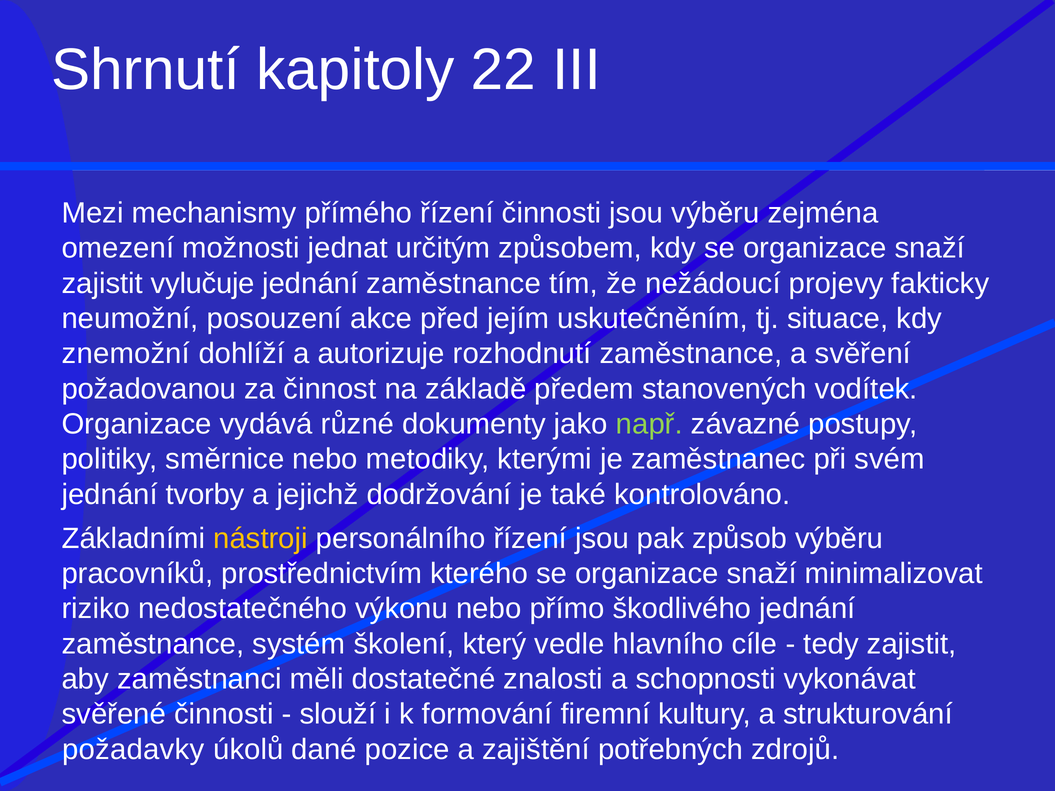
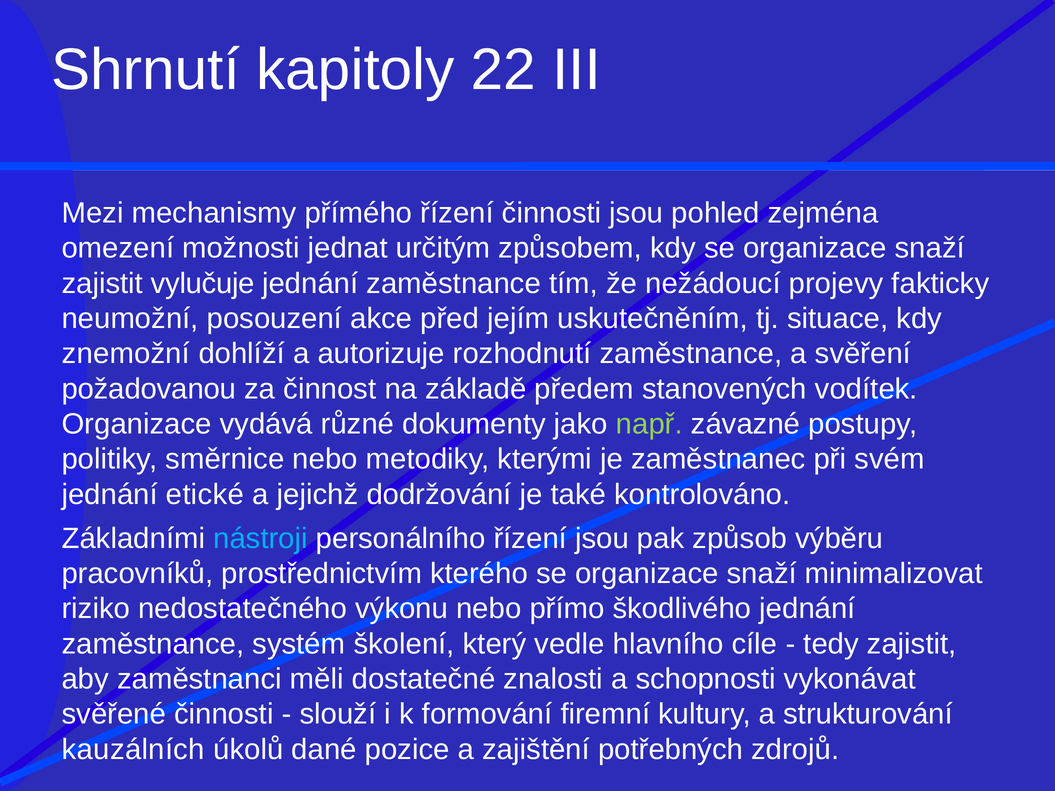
jsou výběru: výběru -> pohled (715, 213)
tvorby: tvorby -> etické (205, 495)
nástroji colour: yellow -> light blue (261, 539)
požadavky: požadavky -> kauzálních (133, 750)
